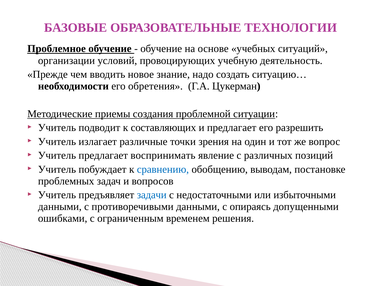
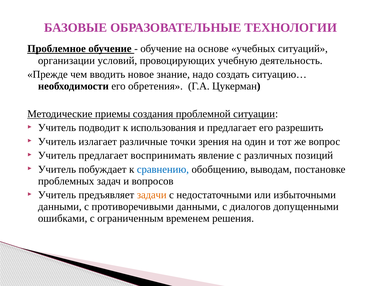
составляющих: составляющих -> использования (163, 128)
задачи colour: blue -> orange (152, 195)
опираясь: опираясь -> диалогов (250, 207)
